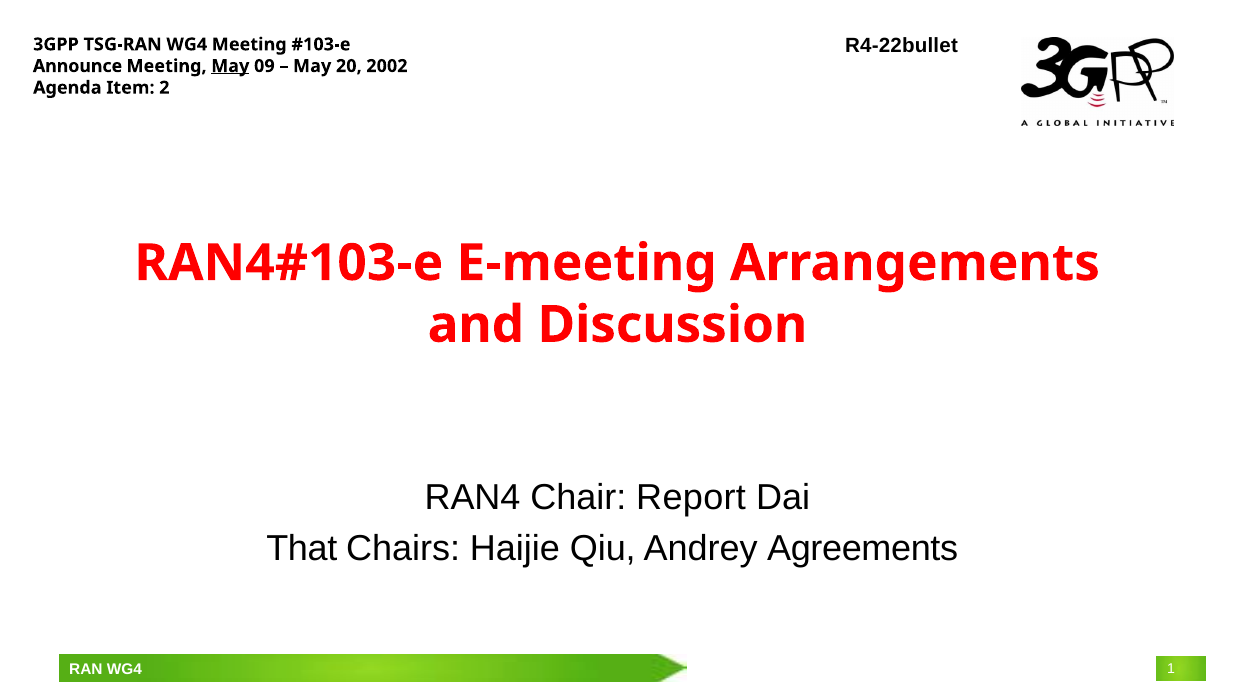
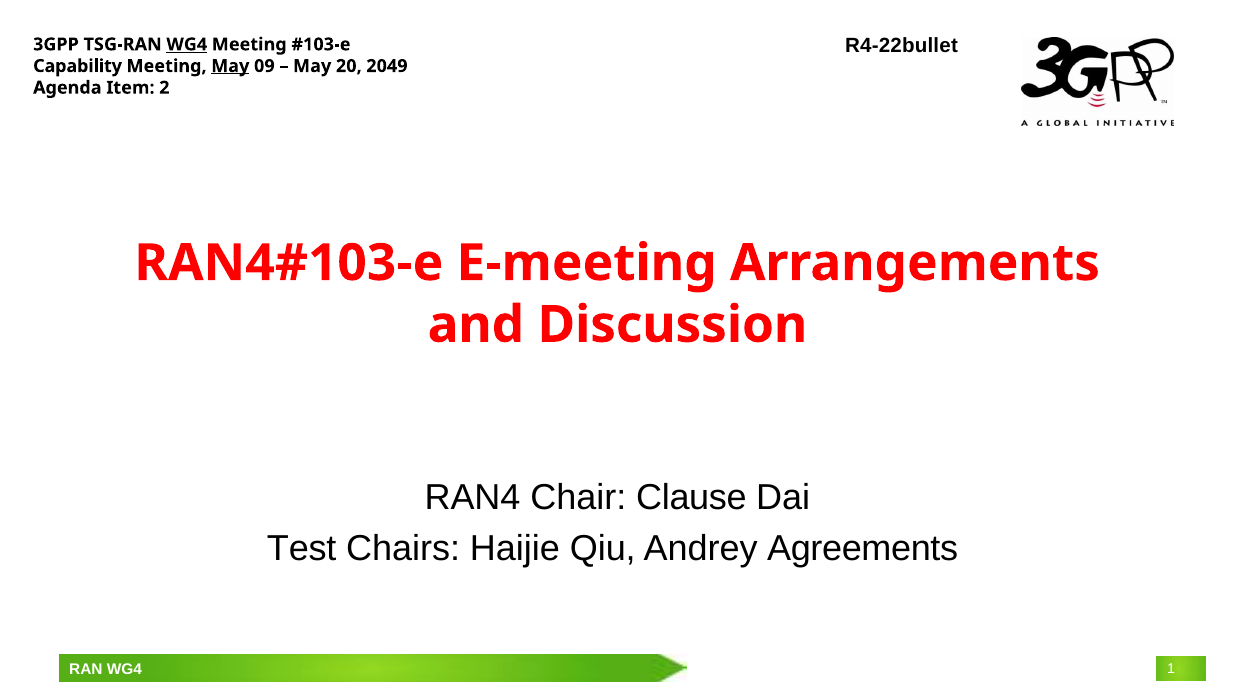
WG4 underline: none -> present (187, 44)
Announce: Announce -> Capability (78, 66)
2002: 2002 -> 2049 (387, 66)
Report: Report -> Clause (691, 498)
That: That -> Test (302, 548)
